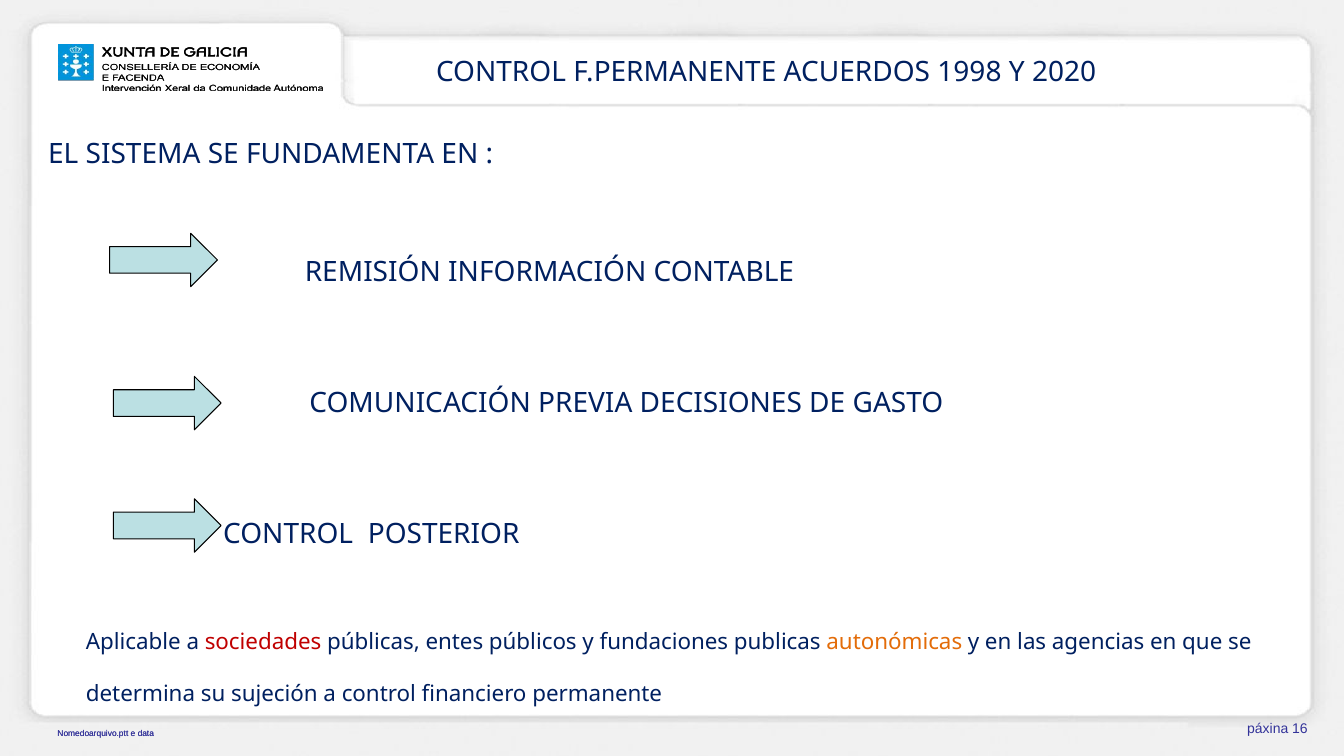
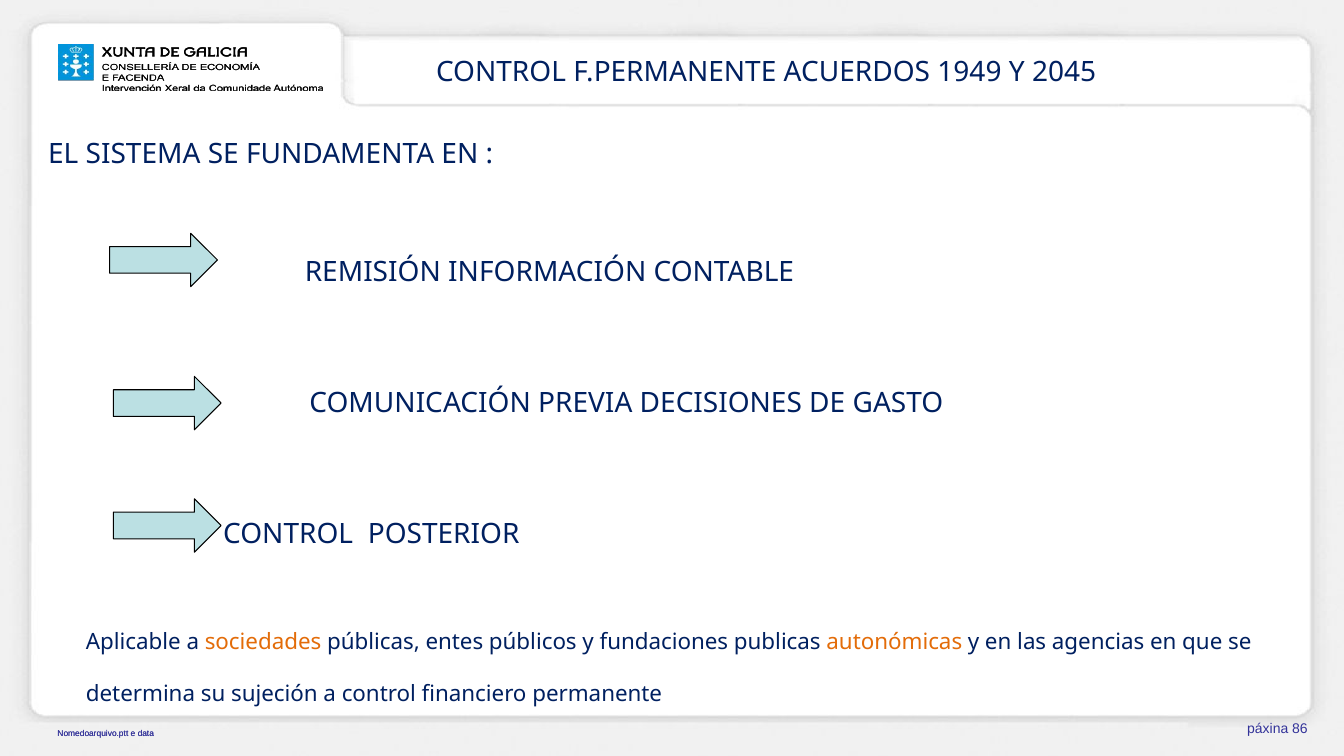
1998: 1998 -> 1949 (969, 72)
2020: 2020 -> 2045 (1064, 72)
sociedades colour: red -> orange (263, 642)
16: 16 -> 86 (1300, 729)
